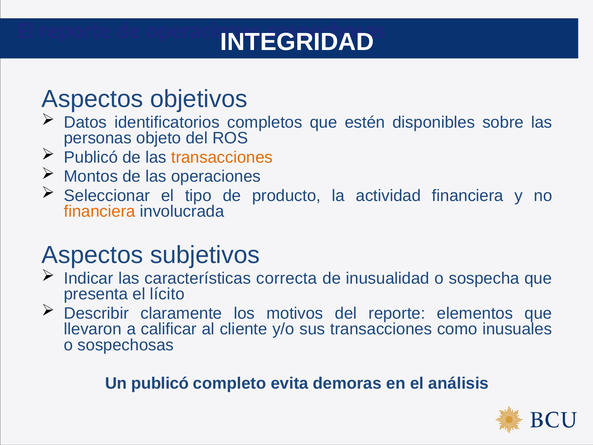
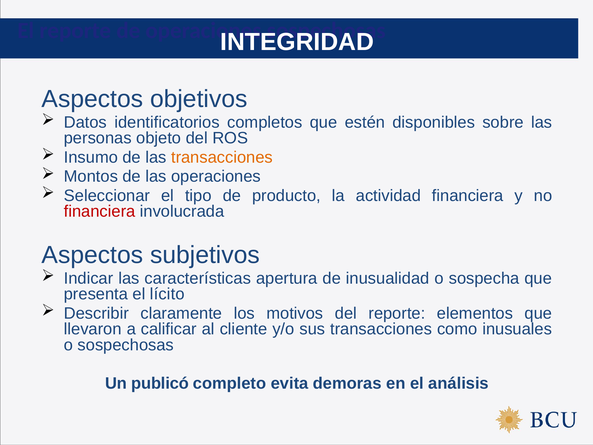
Publicó: Publicó -> Insumo (91, 157)
financiera colour: orange -> red (100, 211)
correcta: correcta -> apertura (287, 278)
